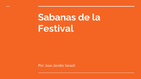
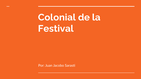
Sabanas: Sabanas -> Colonial (57, 17)
